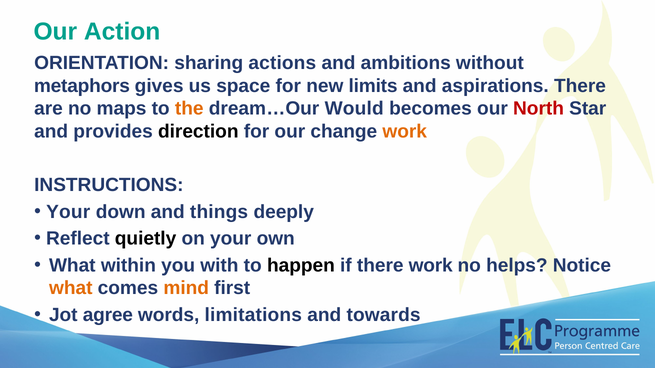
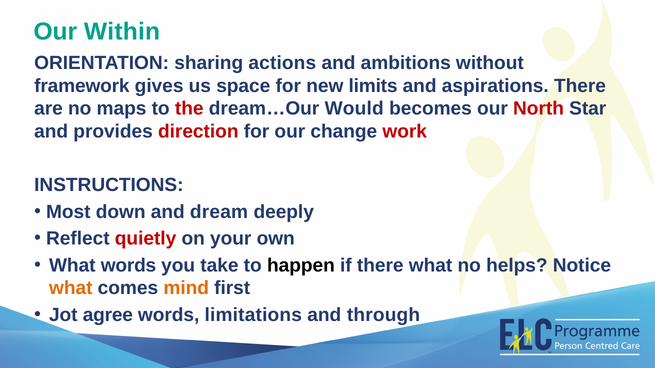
Action: Action -> Within (122, 32)
metaphors: metaphors -> framework (82, 86)
the colour: orange -> red (189, 109)
direction colour: black -> red (198, 132)
work colour: orange -> red (405, 132)
Your: Your -> Most (68, 212)
things: things -> dream (219, 212)
quietly colour: black -> red (146, 239)
What within: within -> words (128, 266)
with: with -> take (219, 266)
there work: work -> what (431, 266)
towards: towards -> through (384, 315)
